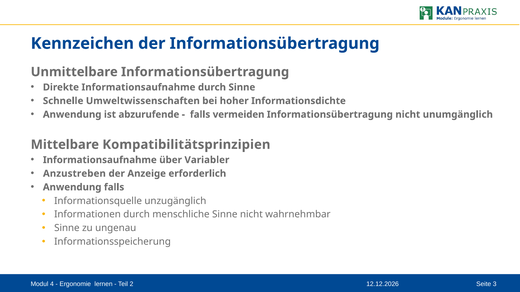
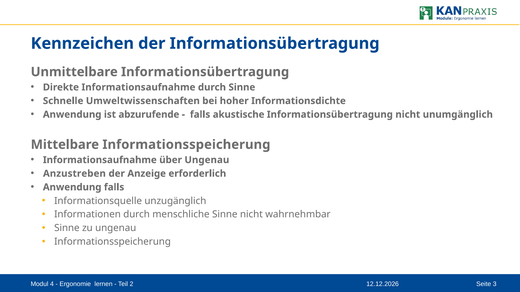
vermeiden: vermeiden -> akustische (239, 115)
Mittelbare Kompatibilitätsprinzipien: Kompatibilitätsprinzipien -> Informationsspeicherung (186, 145)
über Variabler: Variabler -> Ungenau (207, 160)
